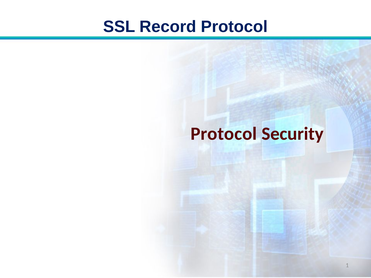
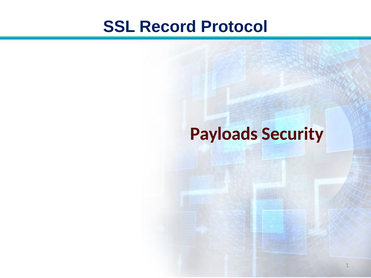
Protocol: Protocol -> Payloads (224, 134)
